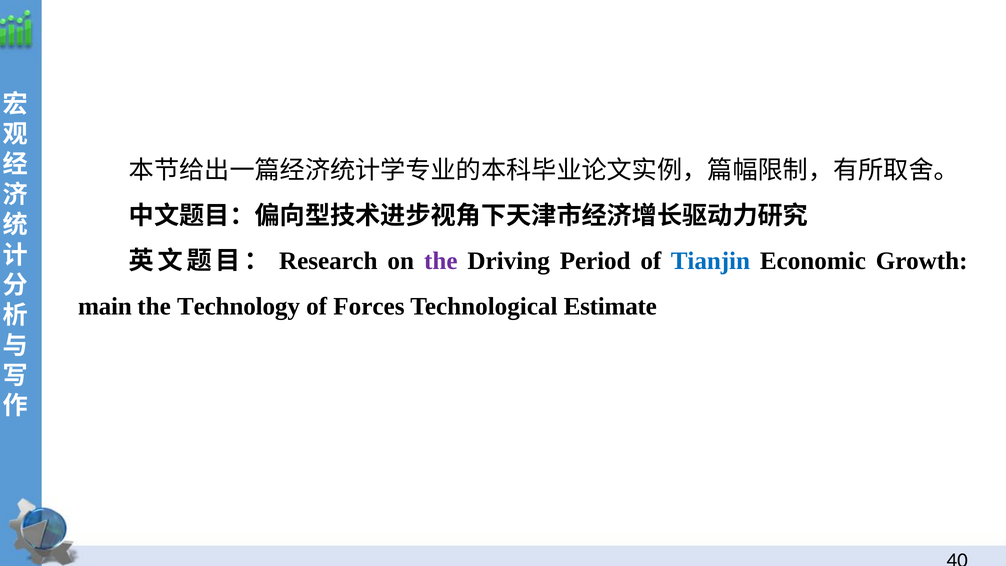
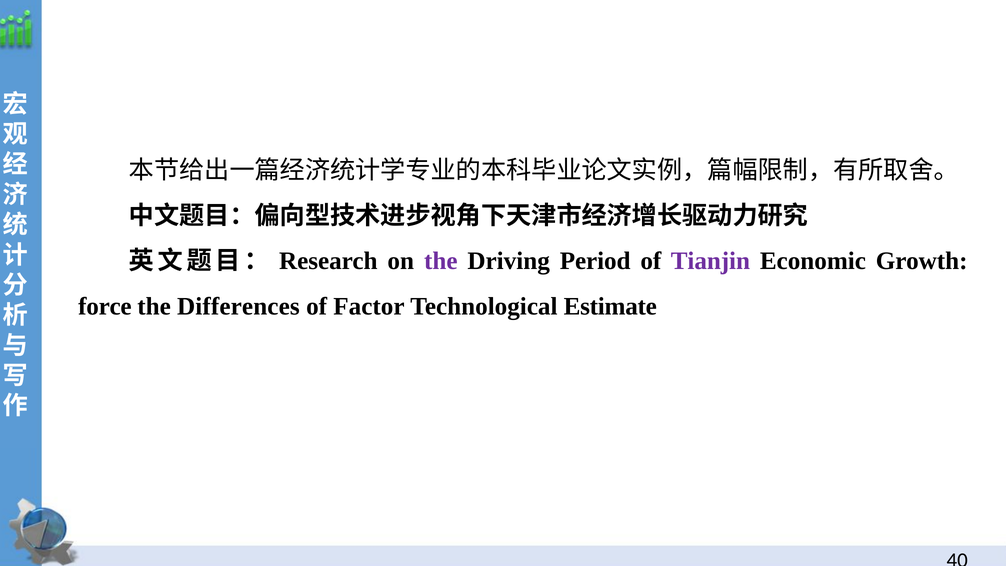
Tianjin colour: blue -> purple (710, 261)
main: main -> force (105, 306)
Technology: Technology -> Differences (238, 306)
Forces: Forces -> Factor (369, 306)
